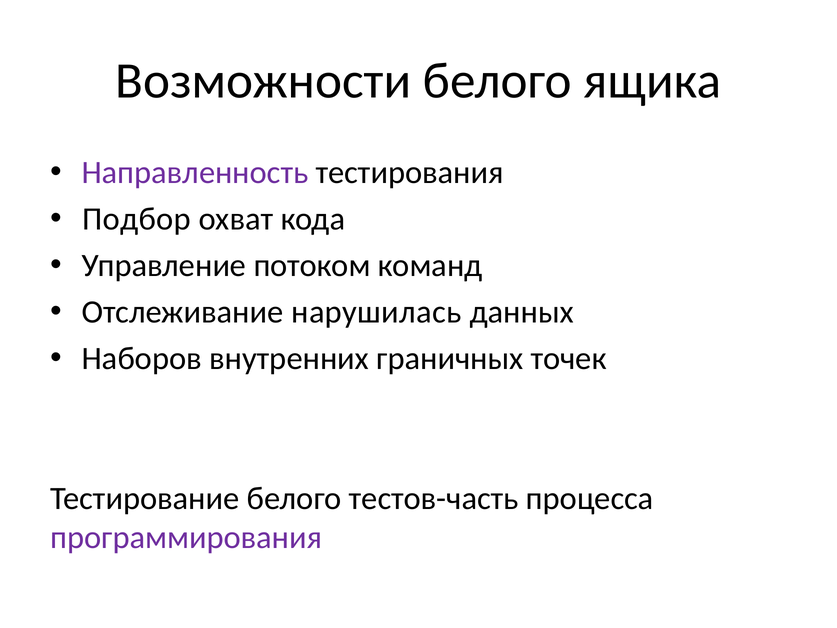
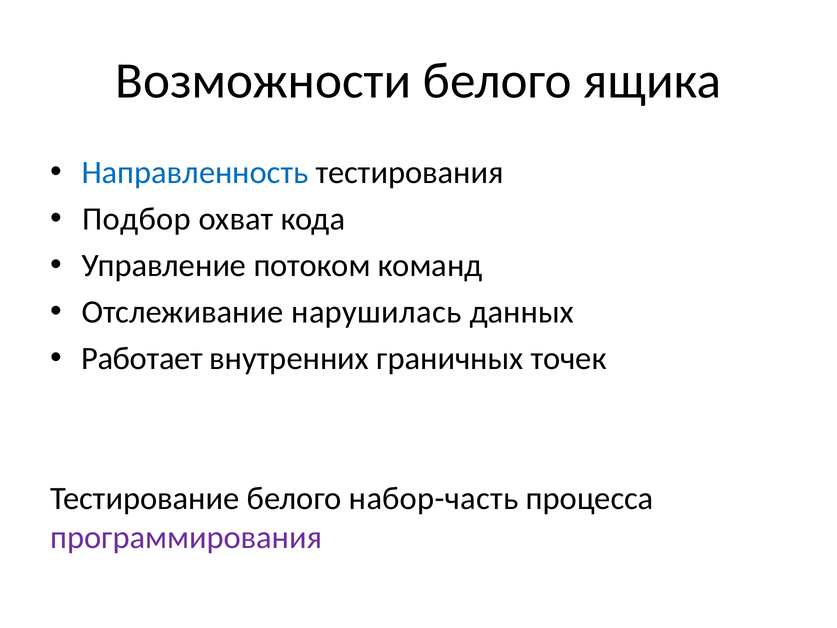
Направленность colour: purple -> blue (195, 172)
Наборов: Наборов -> Работает (142, 359)
тестов-часть: тестов-часть -> набор-часть (434, 498)
